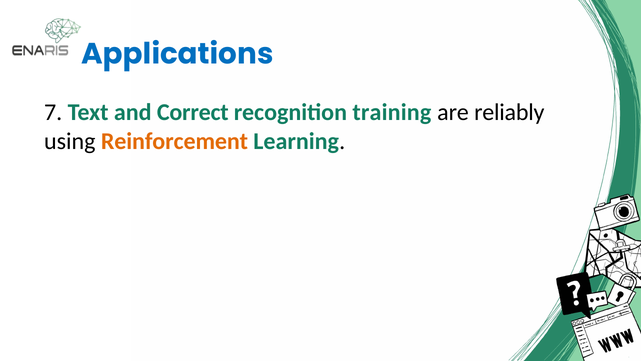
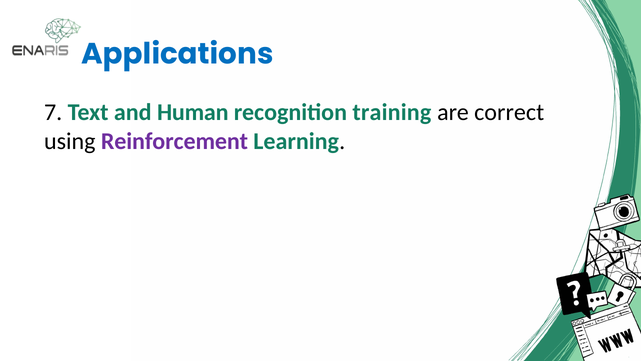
Correct: Correct -> Human (193, 112)
reliably: reliably -> correct (509, 112)
Reinforcement colour: orange -> purple (174, 141)
